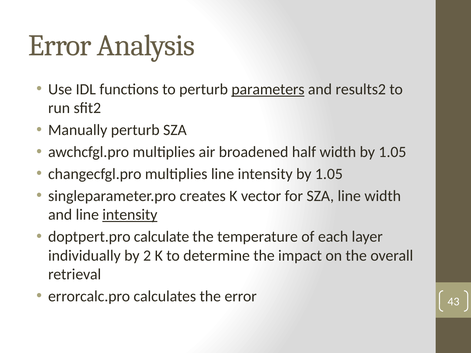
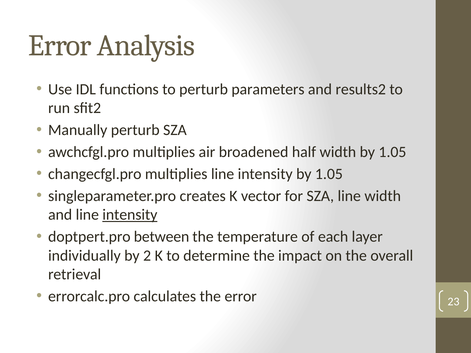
parameters underline: present -> none (268, 89)
calculate: calculate -> between (162, 237)
43: 43 -> 23 (454, 302)
